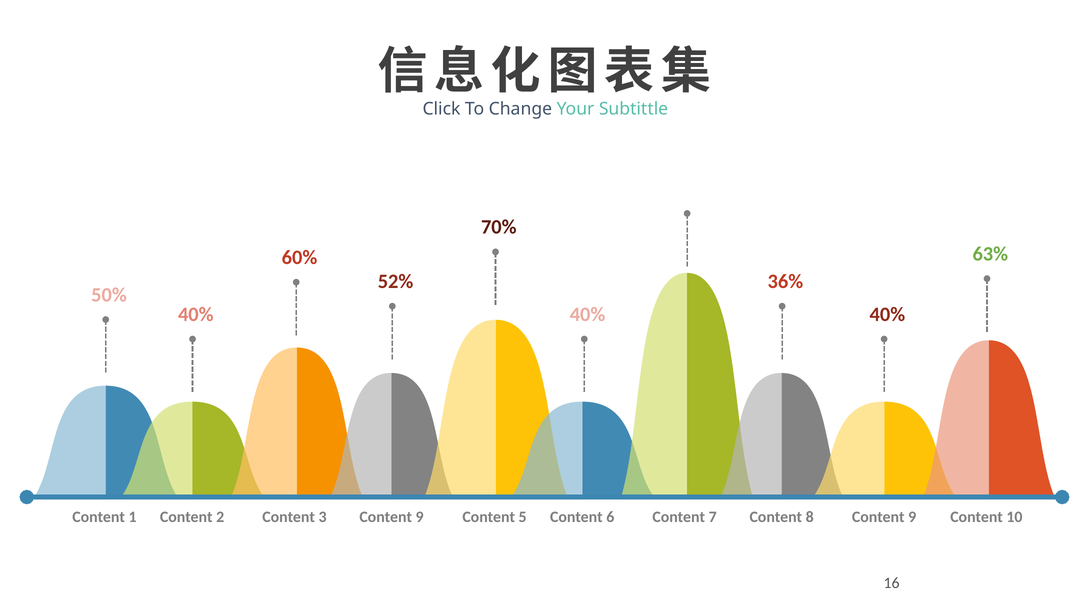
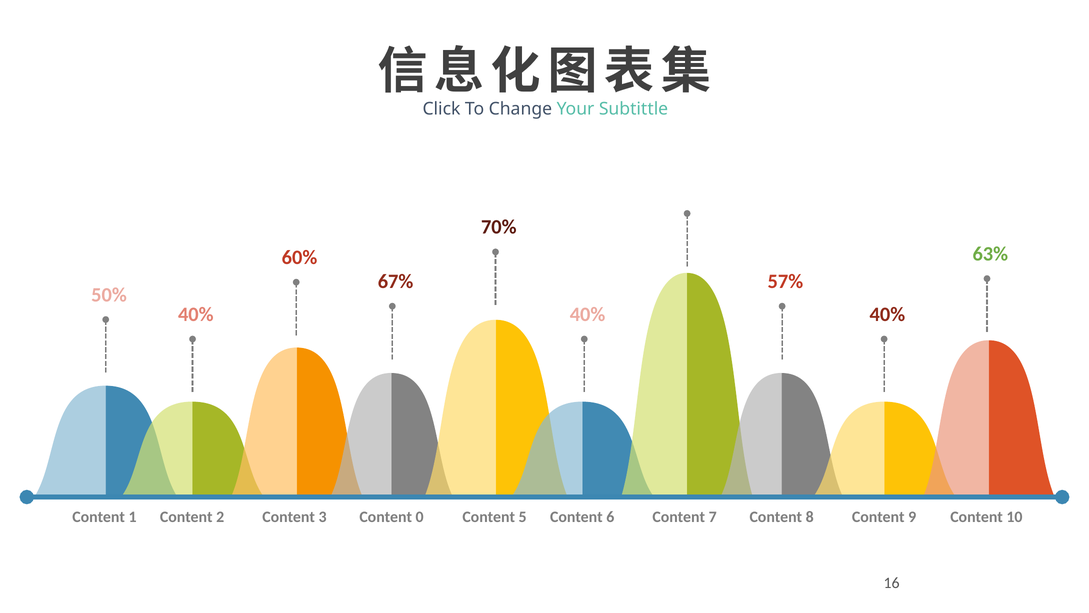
52%: 52% -> 67% (396, 281)
36%: 36% -> 57% (785, 281)
3 Content 9: 9 -> 0 (420, 517)
